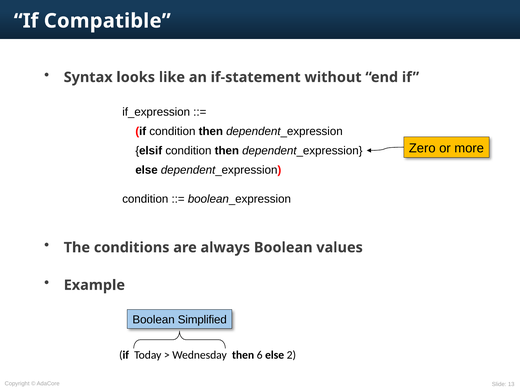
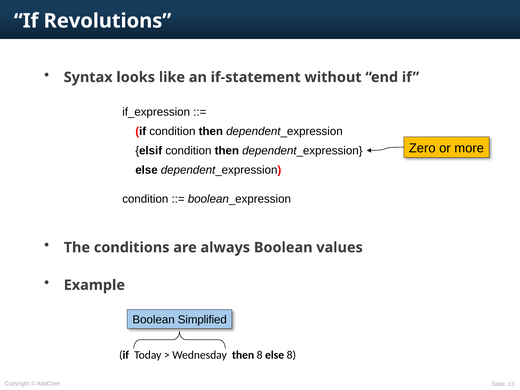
Compatible: Compatible -> Revolutions (107, 21)
then 6: 6 -> 8 (260, 355)
else 2: 2 -> 8 (291, 355)
